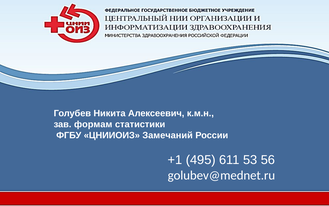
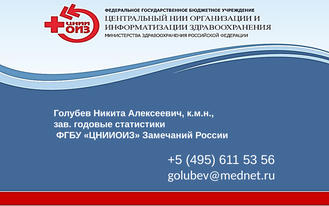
формам: формам -> годовые (93, 124)
+1: +1 -> +5 (175, 160)
